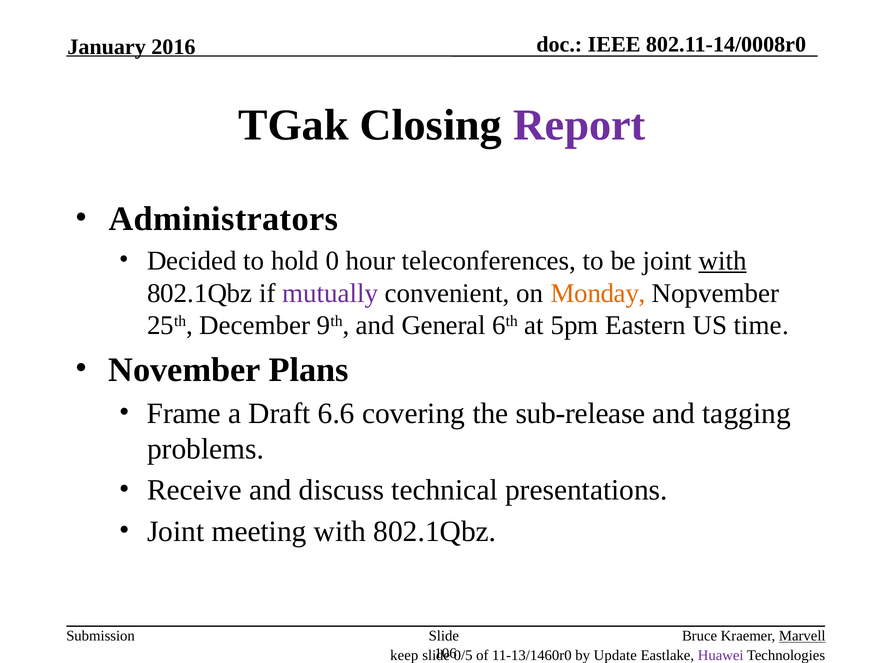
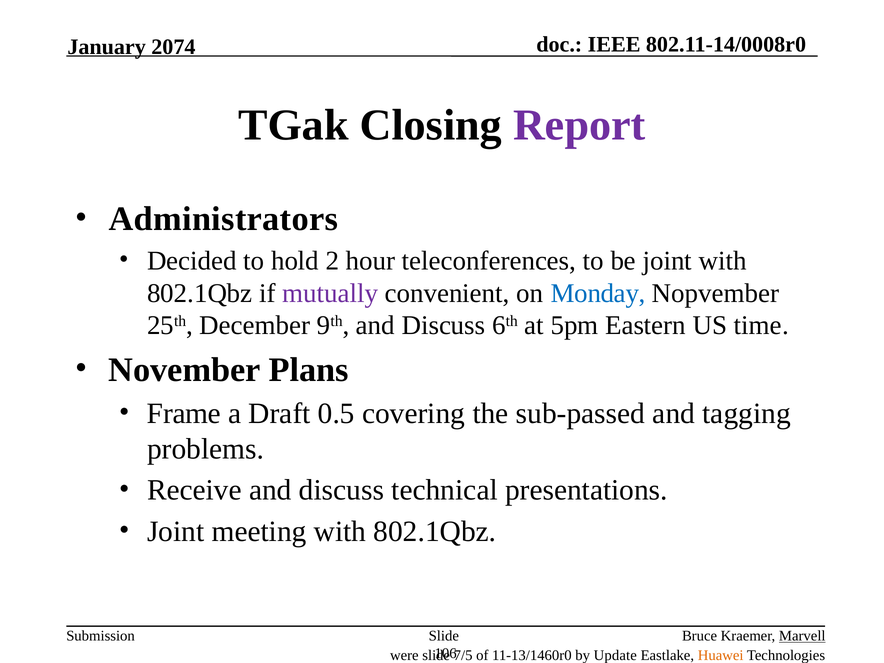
2016: 2016 -> 2074 (173, 47)
0: 0 -> 2 (332, 261)
with underline: present -> none (723, 261)
Monday colour: orange -> blue (598, 293)
9th and General: General -> Discuss (444, 326)
6.6: 6.6 -> 0.5 (336, 414)
sub-release: sub-release -> sub-passed (580, 414)
keep: keep -> were (404, 655)
0/5: 0/5 -> 7/5 (463, 655)
Huawei colour: purple -> orange (721, 655)
